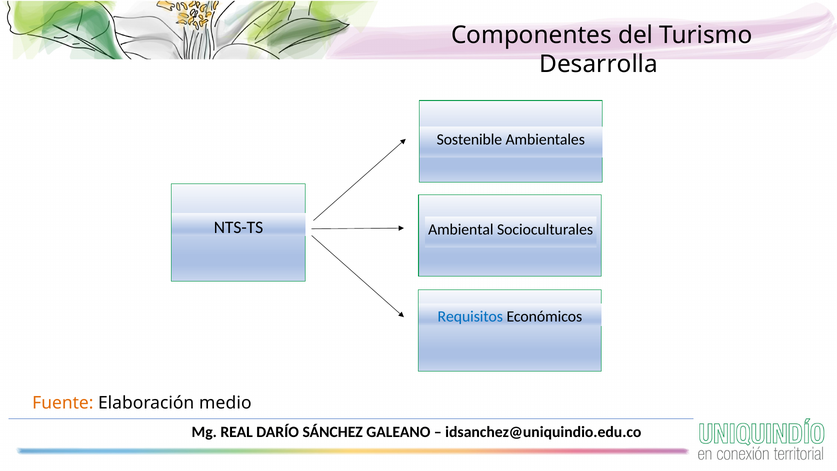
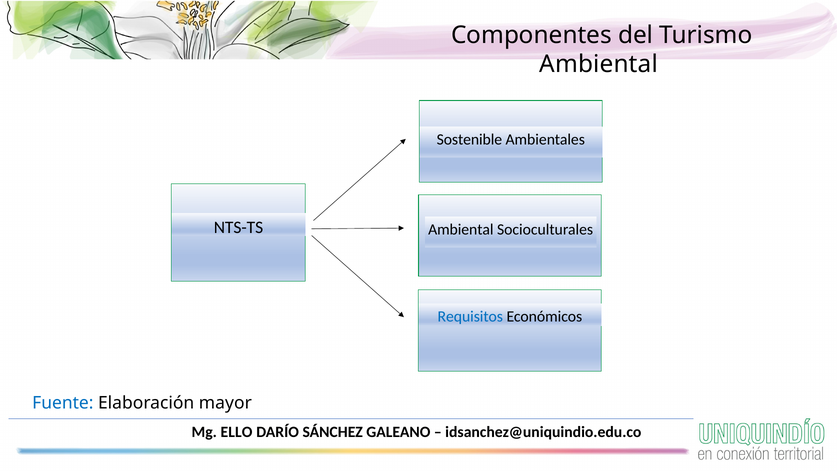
Desarrolla: Desarrolla -> Ambiental (599, 64)
Fuente colour: orange -> blue (63, 403)
medio: medio -> mayor (225, 403)
REAL: REAL -> ELLO (236, 432)
